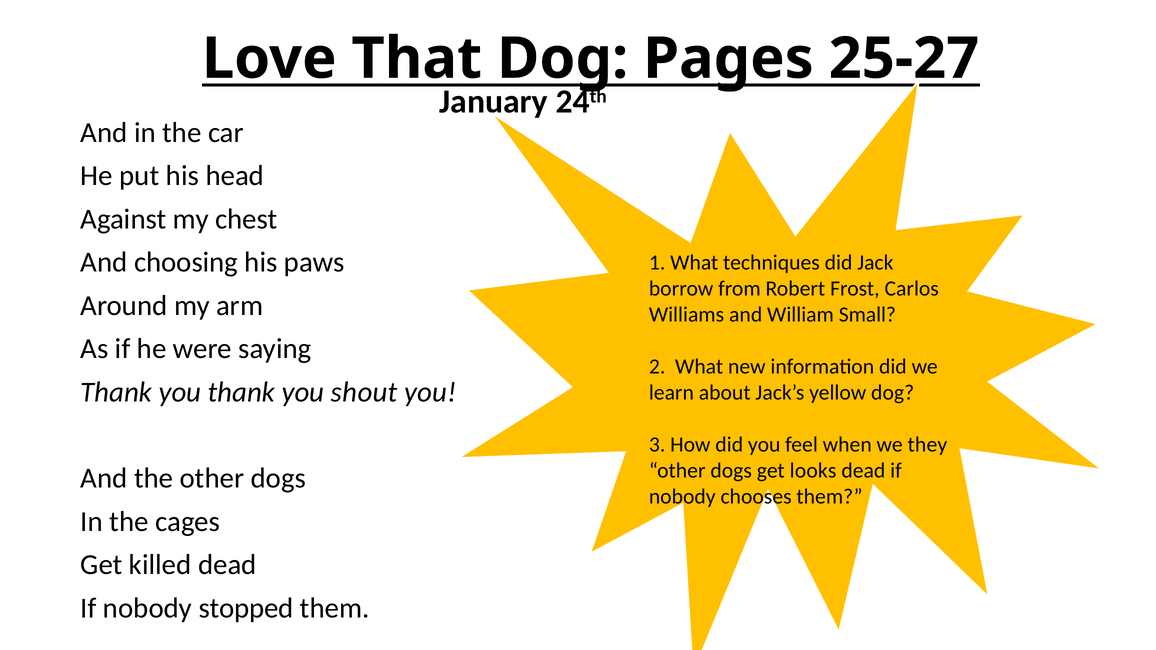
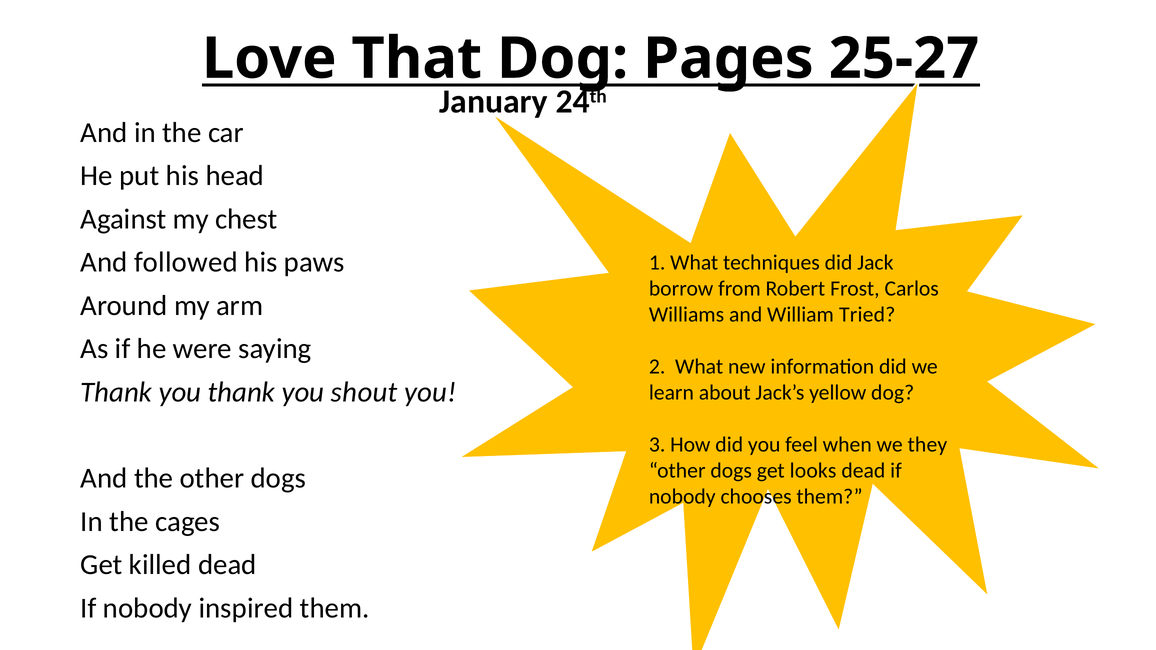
choosing: choosing -> followed (186, 262)
Small: Small -> Tried (867, 315)
stopped: stopped -> inspired (246, 608)
